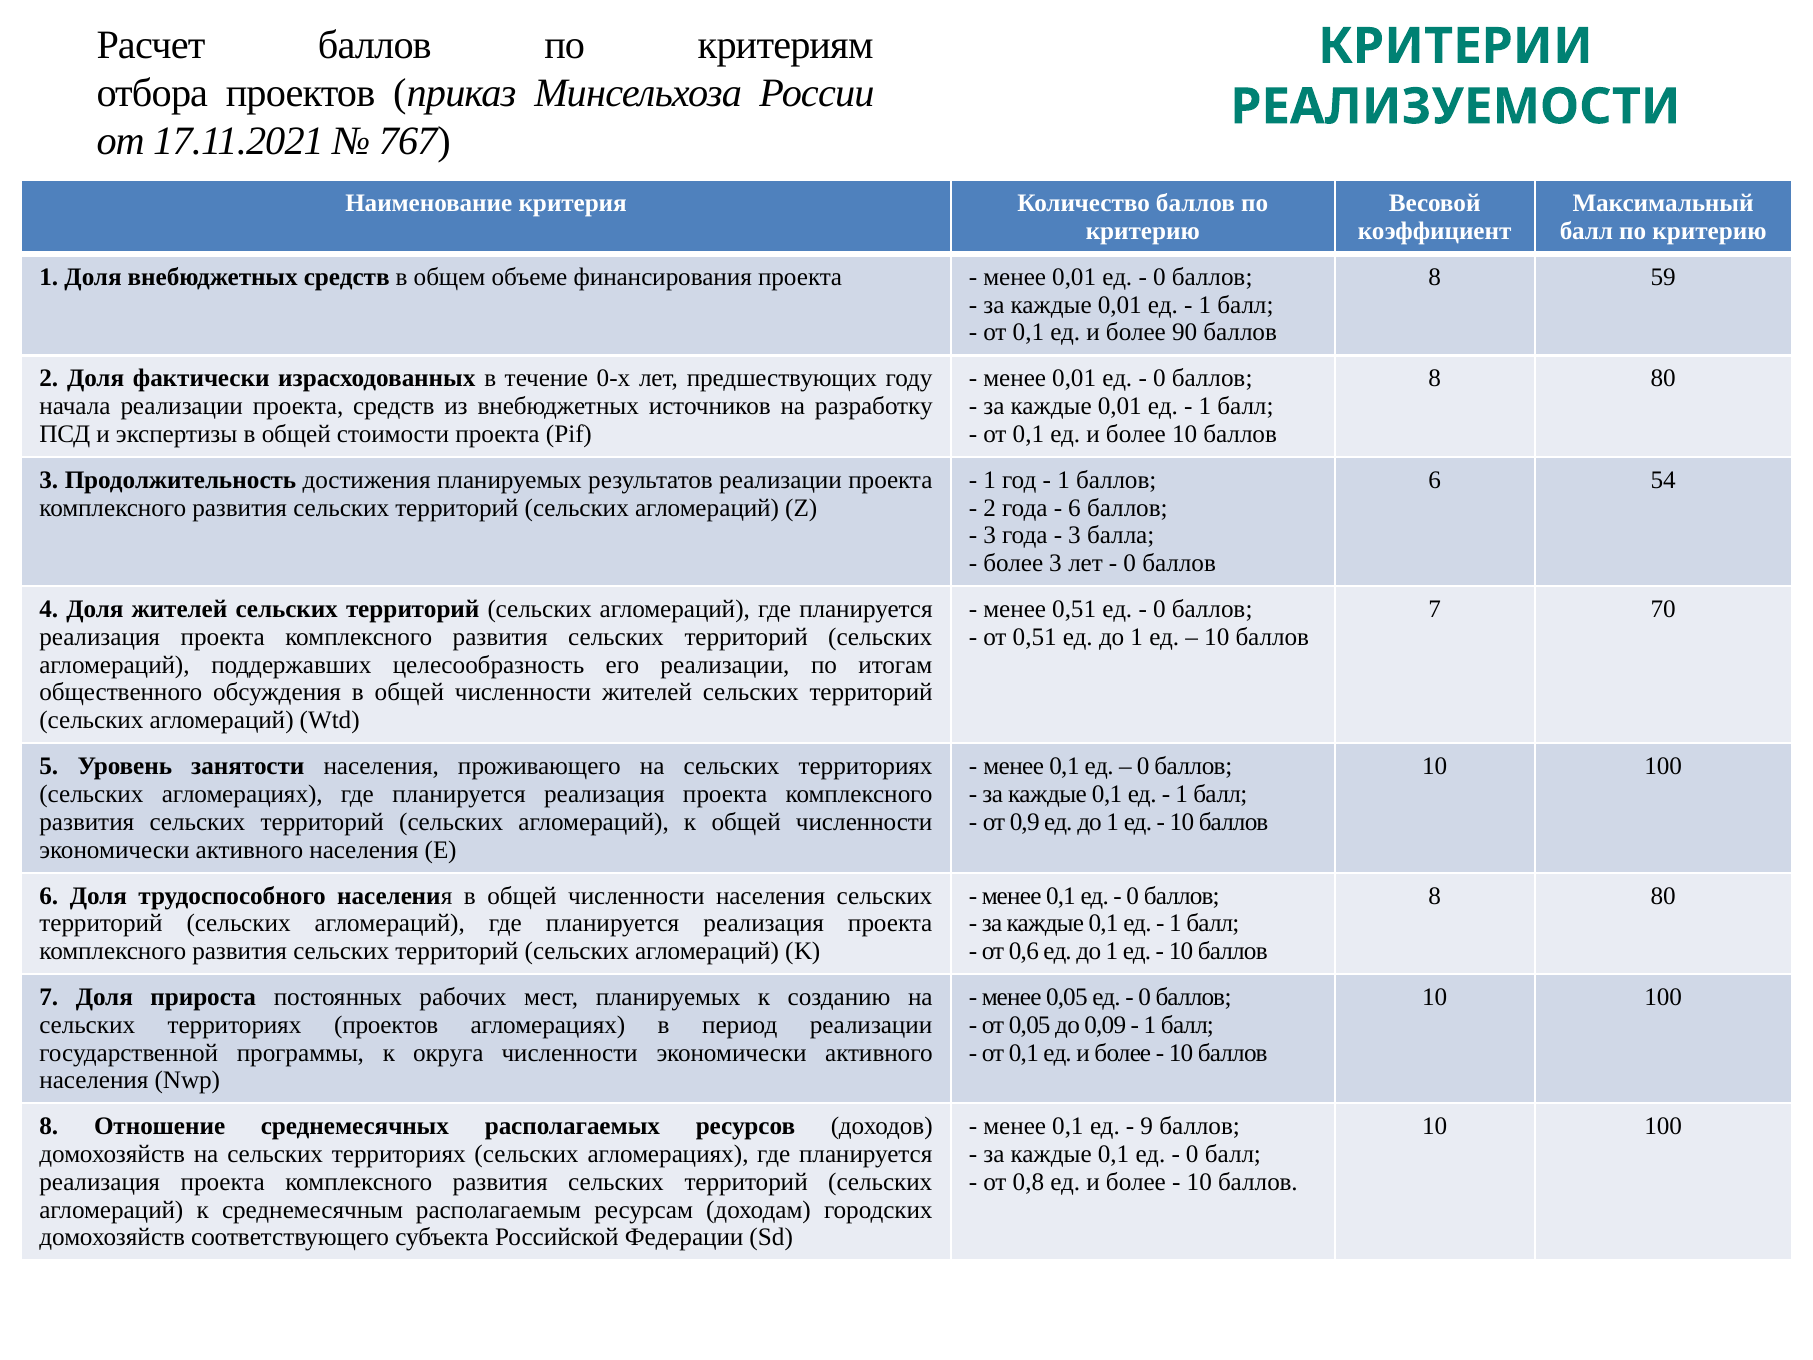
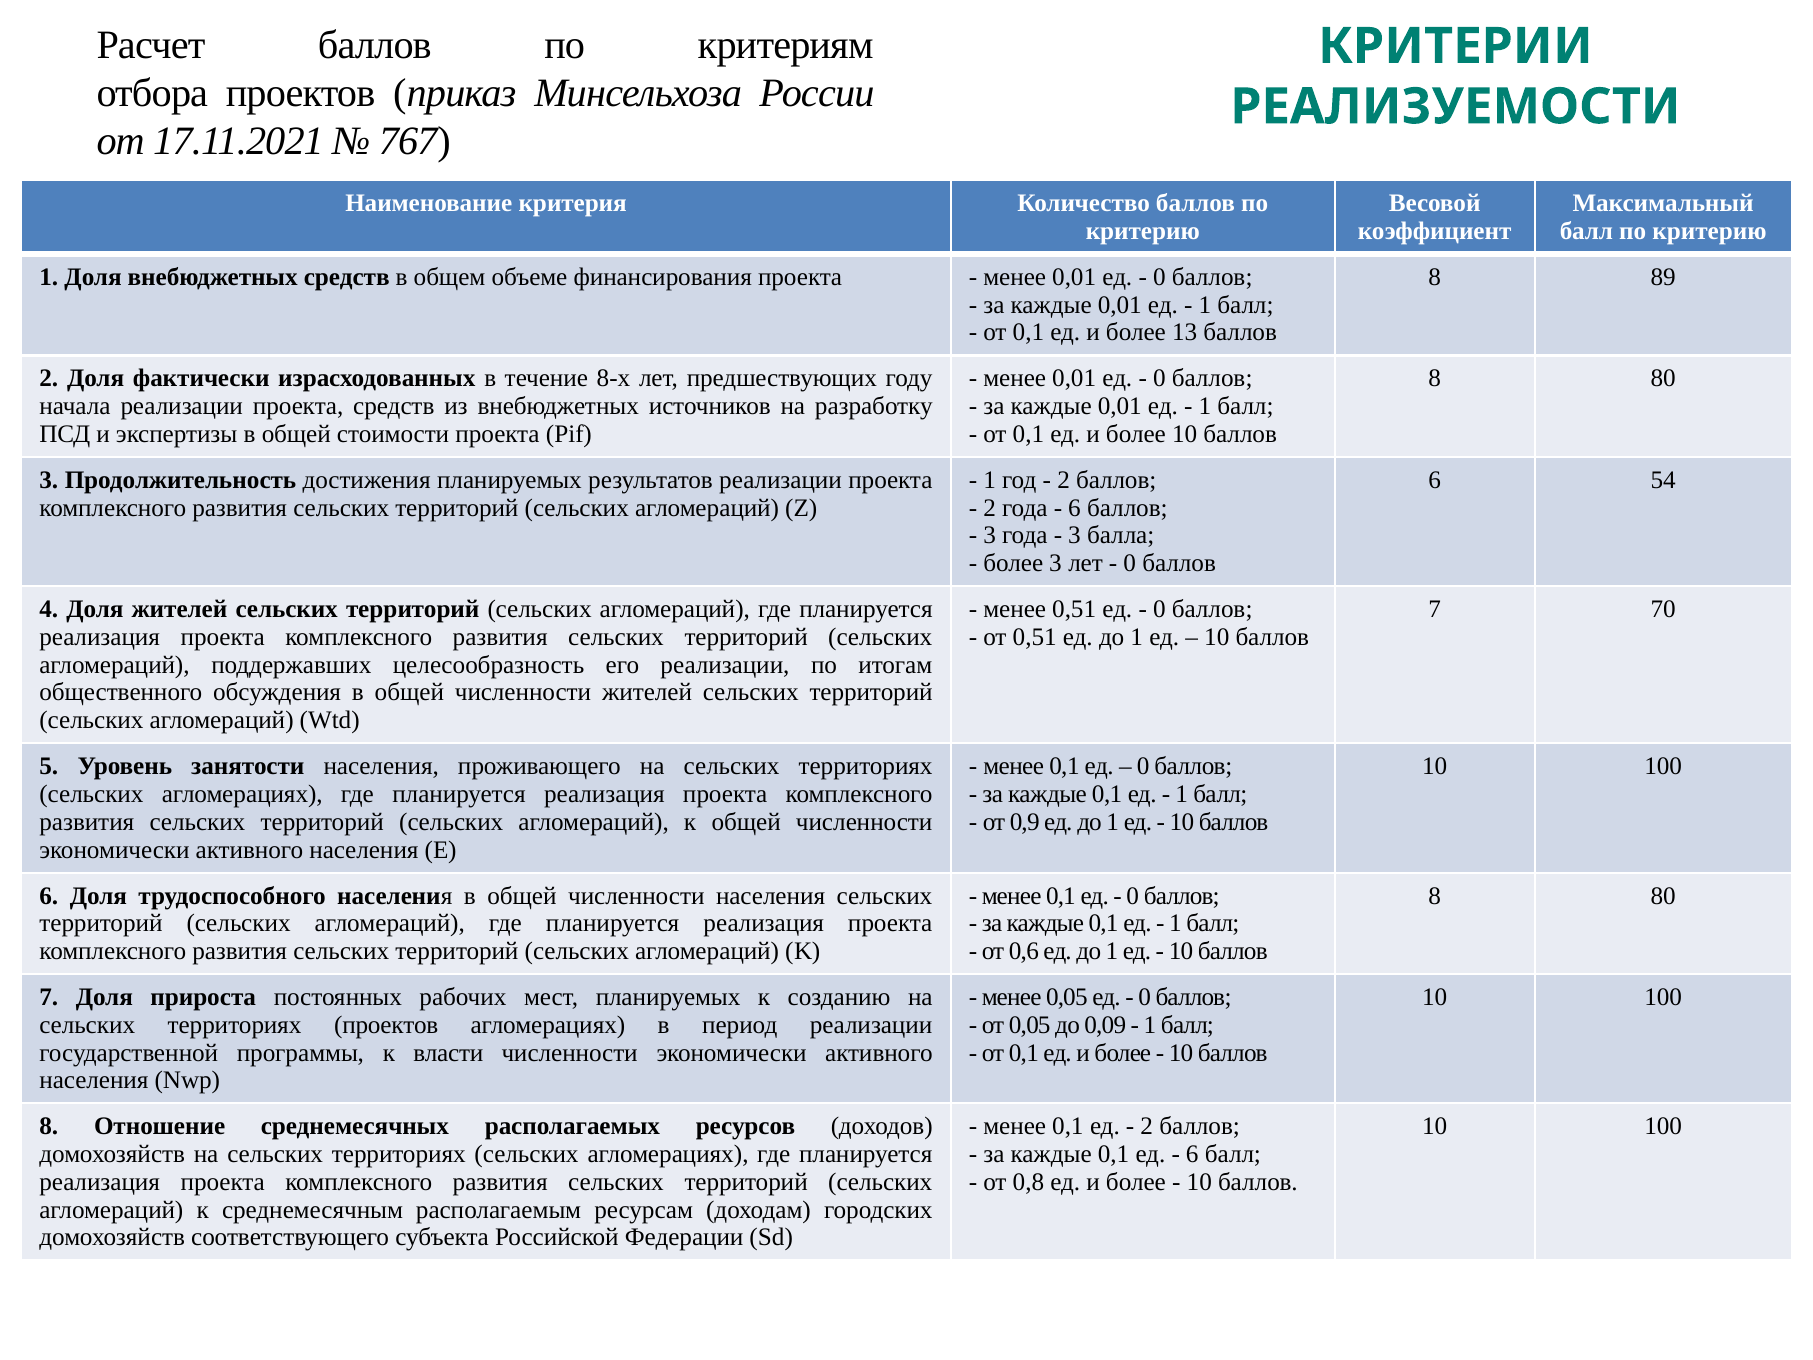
59: 59 -> 89 (1663, 277)
90: 90 -> 13 (1185, 333)
0-х: 0-х -> 8-х (613, 378)
1: 1 -> 2 (1064, 480)
округа: округа -> власти (448, 1053)
9: 9 -> 2 (1147, 1126)
0: 0 -> 6 (1192, 1154)
